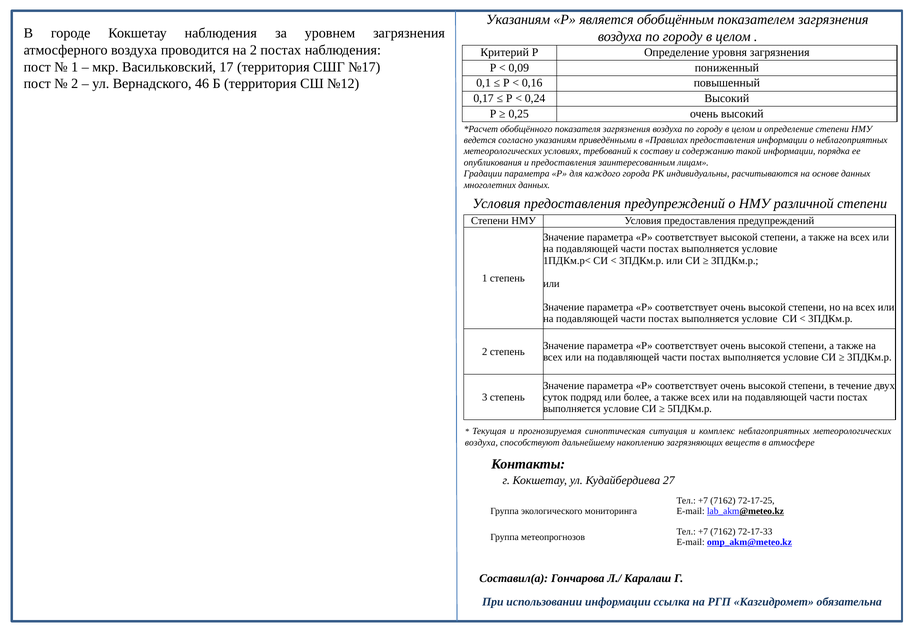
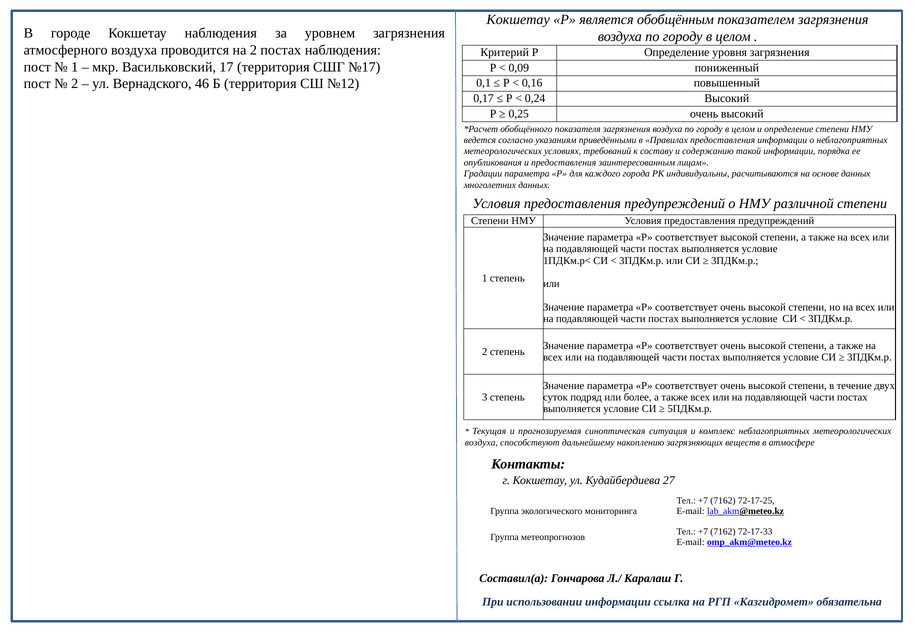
Указаниям: Указаниям -> Кокшетау (518, 20)
